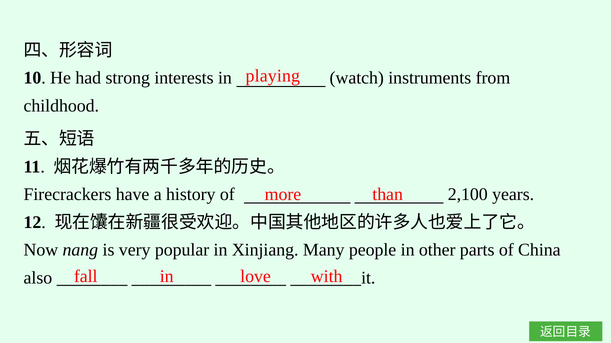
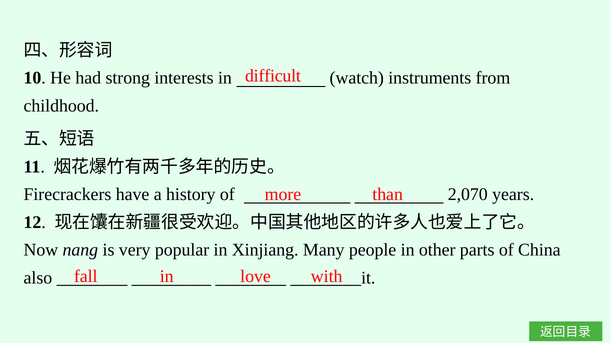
playing: playing -> difficult (273, 76)
2,100: 2,100 -> 2,070 (468, 195)
